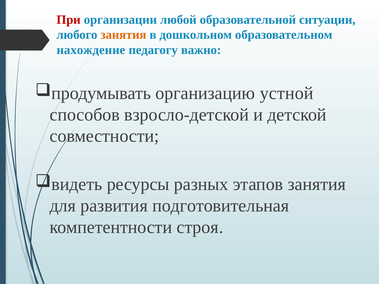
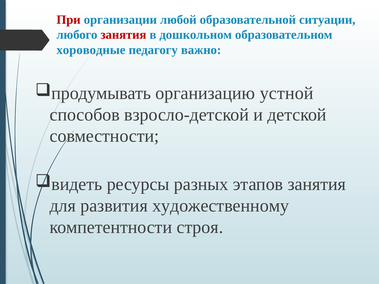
занятия colour: orange -> red (123, 35)
нахождение: нахождение -> хороводные (91, 50)
подготовительная: подготовительная -> художественному (221, 206)
